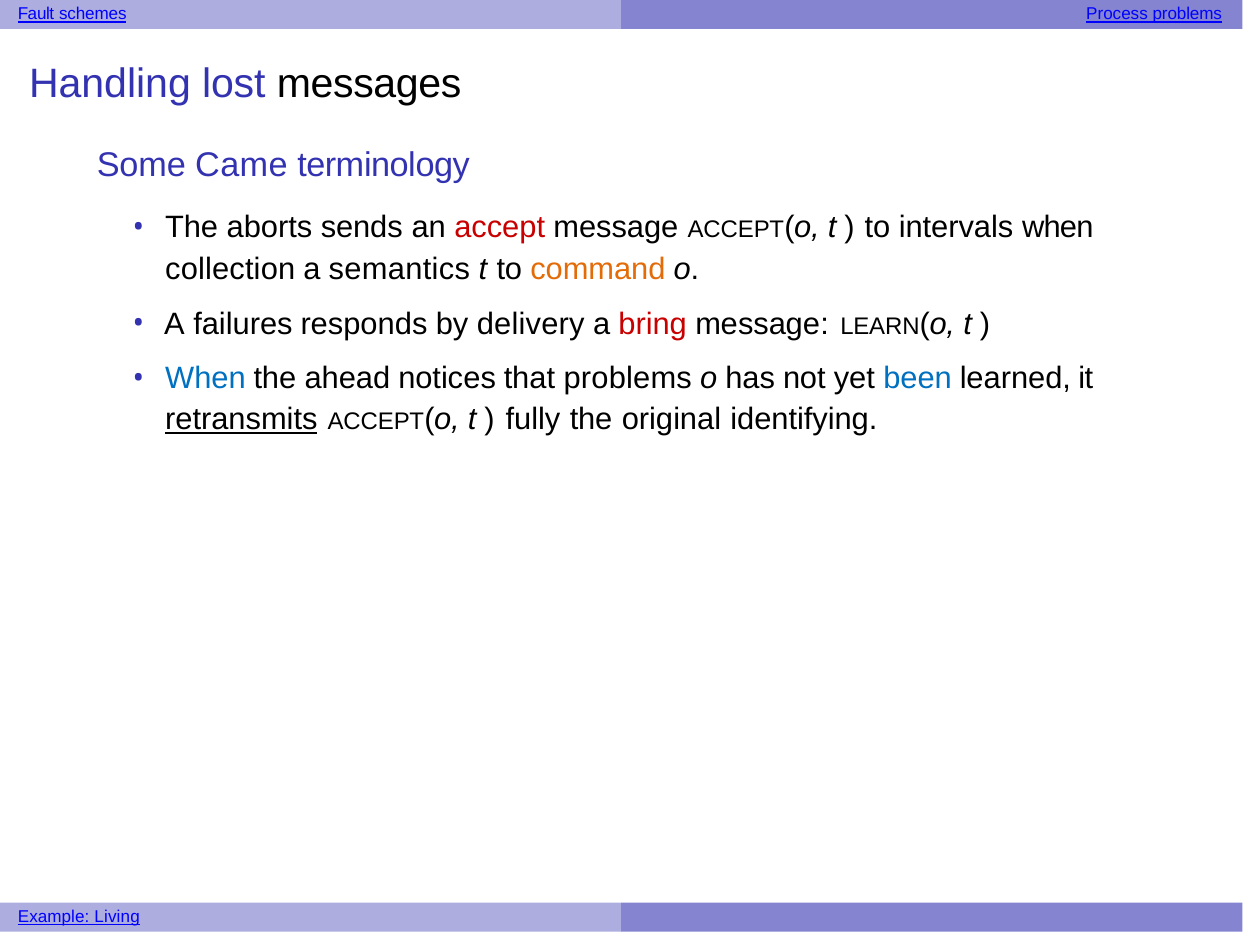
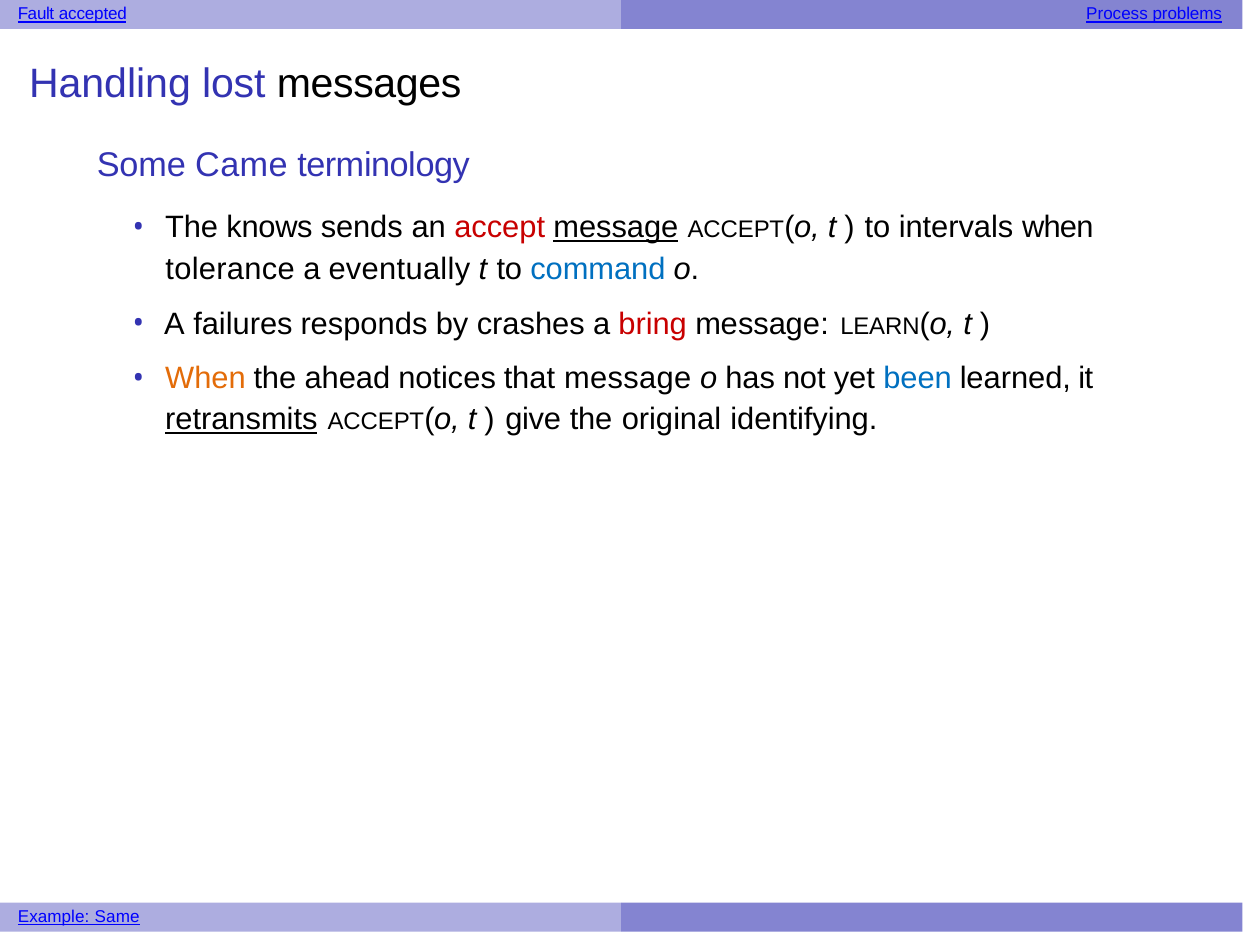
schemes: schemes -> accepted (93, 14)
aborts: aborts -> knows (270, 228)
message underline: none -> present (616, 228)
collection: collection -> tolerance (230, 269)
semantics: semantics -> eventually (399, 269)
command colour: orange -> blue (598, 269)
delivery: delivery -> crashes (531, 324)
When colour: blue -> orange (205, 379)
that problems: problems -> message (628, 379)
fully: fully -> give (533, 420)
Living: Living -> Same (117, 917)
